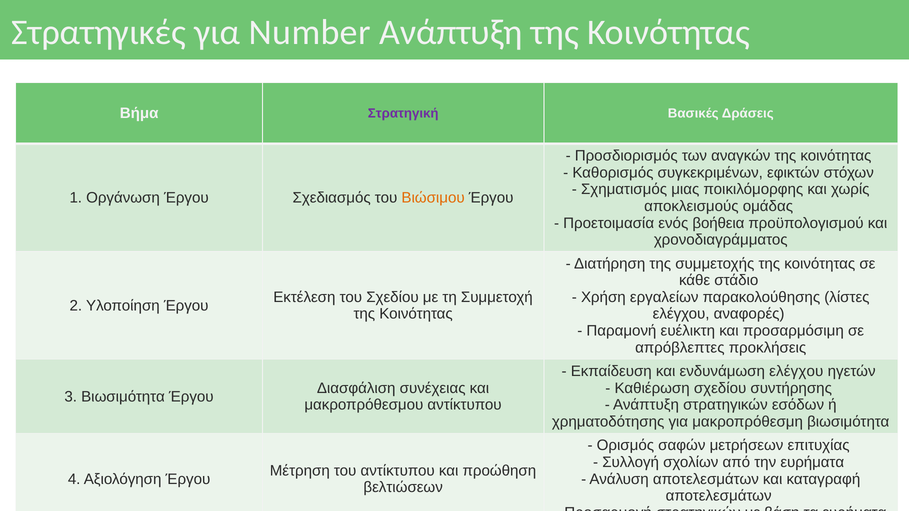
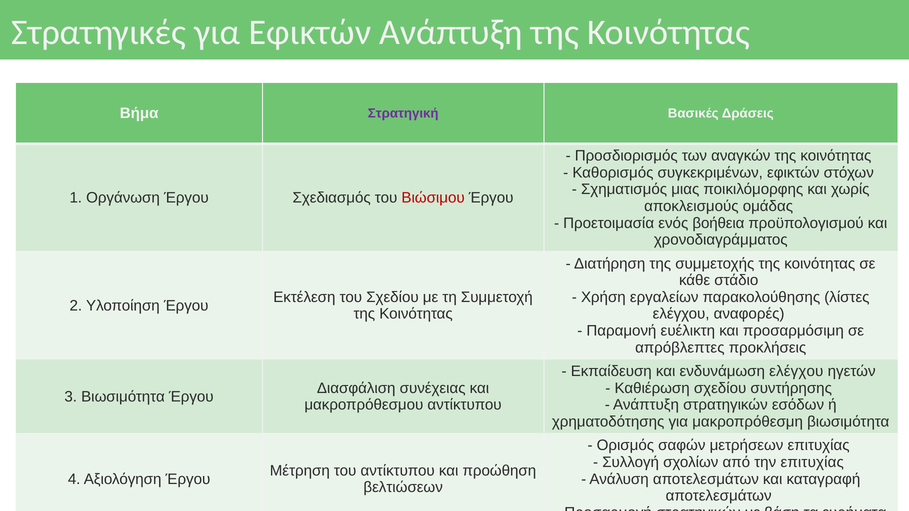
για Number: Number -> Εφικτών (310, 33)
Βιώσιμου colour: orange -> red (433, 198)
την ευρήματα: ευρήματα -> επιτυχίας (812, 462)
